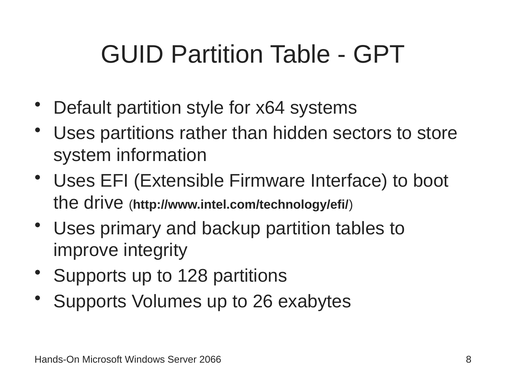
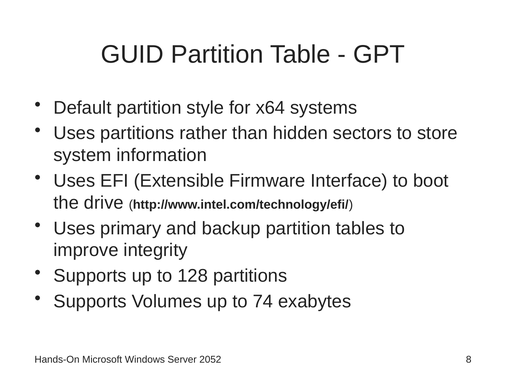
26: 26 -> 74 (263, 301)
2066: 2066 -> 2052 (210, 359)
